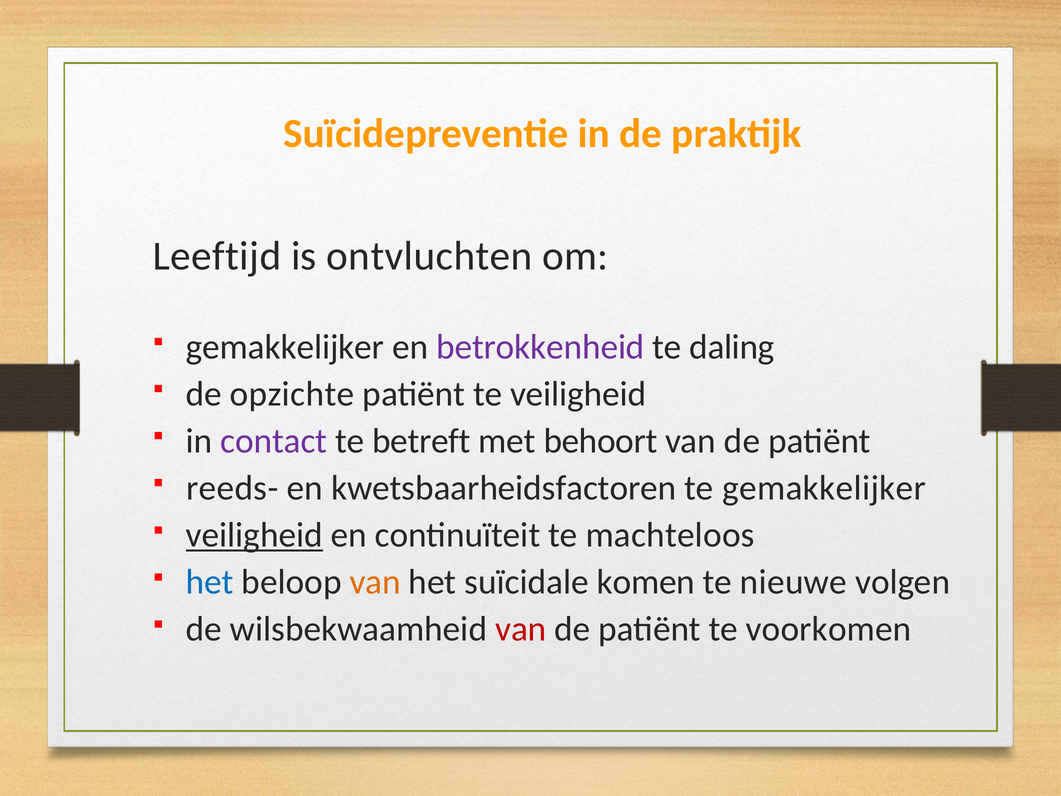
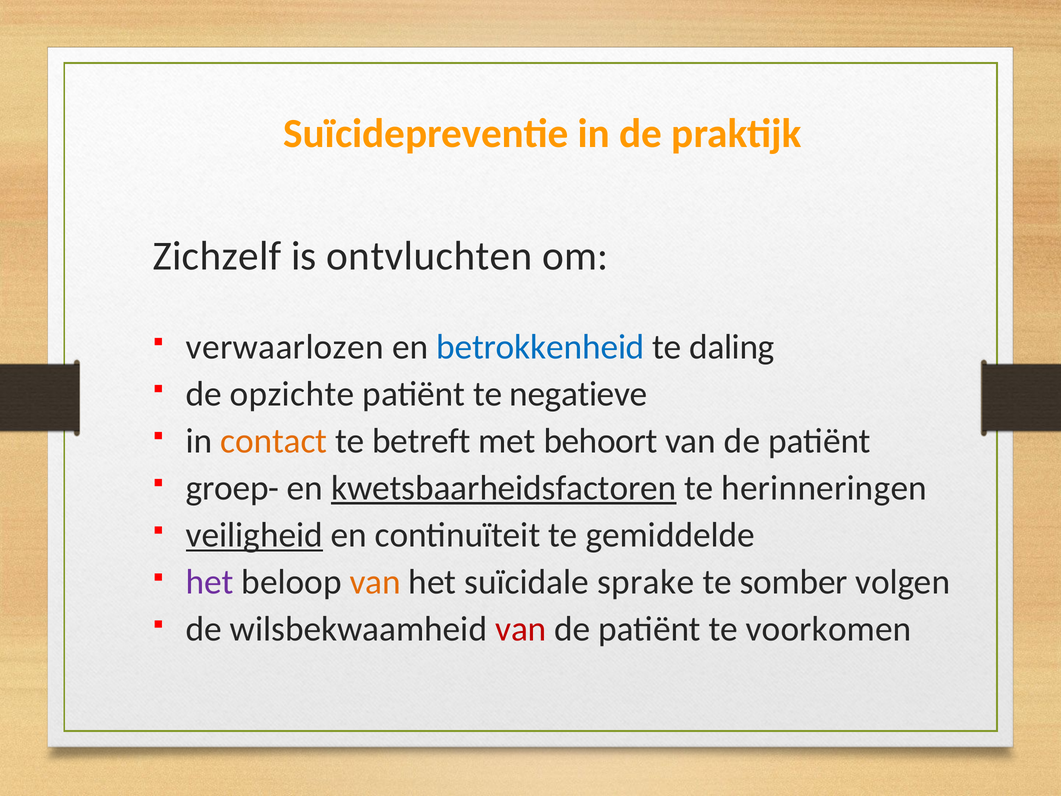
Leeftijd: Leeftijd -> Zichzelf (217, 256)
gemakkelijker: gemakkelijker -> verwaarlozen (285, 347)
betrokkenheid colour: purple -> blue (540, 347)
te veiligheid: veiligheid -> negatieve (578, 394)
contact colour: purple -> orange (274, 441)
reeds-: reeds- -> groep- (233, 488)
kwetsbaarheidsfactoren underline: none -> present (504, 488)
te gemakkelijker: gemakkelijker -> herinneringen (824, 488)
machteloos: machteloos -> gemiddelde (670, 535)
het colour: blue -> purple (210, 582)
komen: komen -> sprake (646, 582)
nieuwe: nieuwe -> somber (794, 582)
